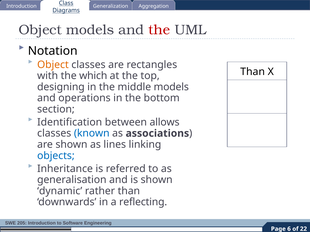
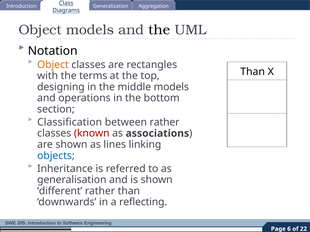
the colour: red -> black (159, 30)
which: which -> terms (93, 76)
Identification: Identification -> Classification (70, 122)
between allows: allows -> rather (165, 122)
known colour: blue -> red (92, 134)
dynamic: dynamic -> different (60, 191)
